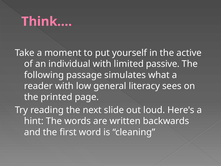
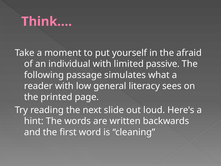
active: active -> afraid (189, 53)
